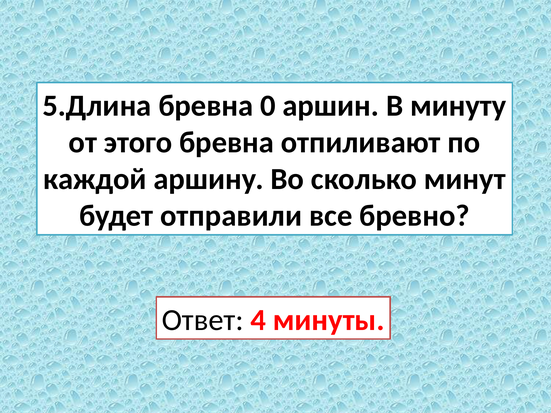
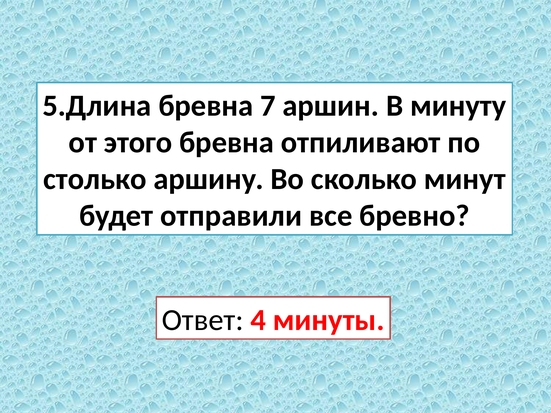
0: 0 -> 7 (268, 106)
каждой: каждой -> столько (95, 179)
